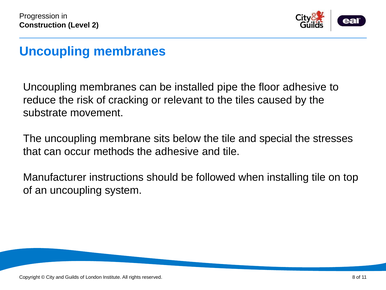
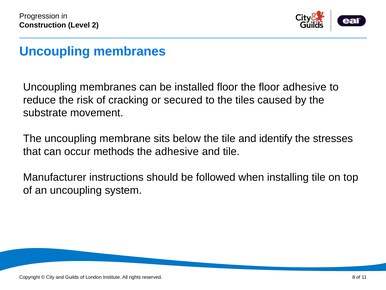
installed pipe: pipe -> floor (227, 87)
relevant: relevant -> secured (183, 100)
special: special -> identify (276, 138)
